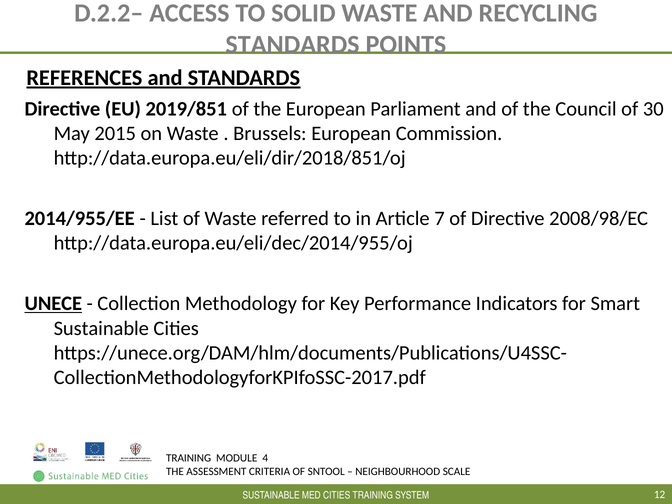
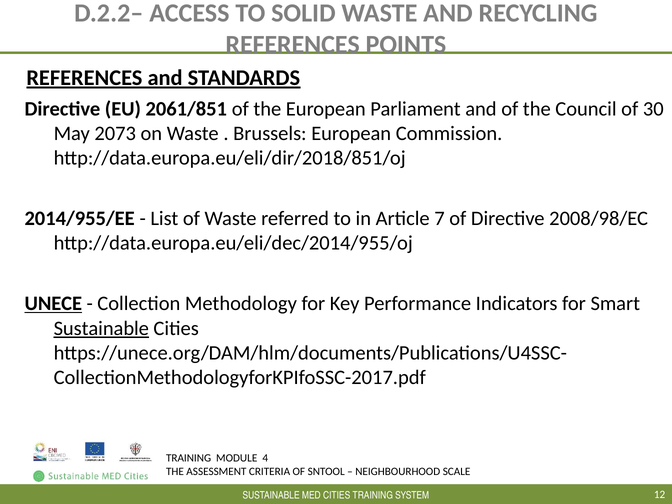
STANDARDS: STANDARDS -> REFERENCES (293, 44)
2019/851: 2019/851 -> 2061/851 (186, 109)
2015: 2015 -> 2073 (115, 133)
Sustainable underline: none -> present (101, 328)
